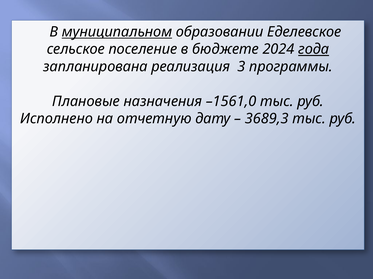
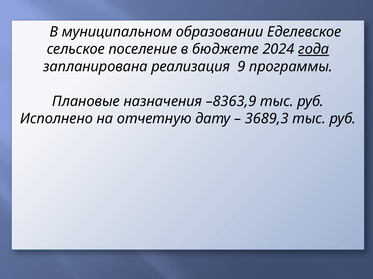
муниципальном underline: present -> none (117, 32)
3: 3 -> 9 (241, 67)
–1561,0: –1561,0 -> –8363,9 (231, 102)
